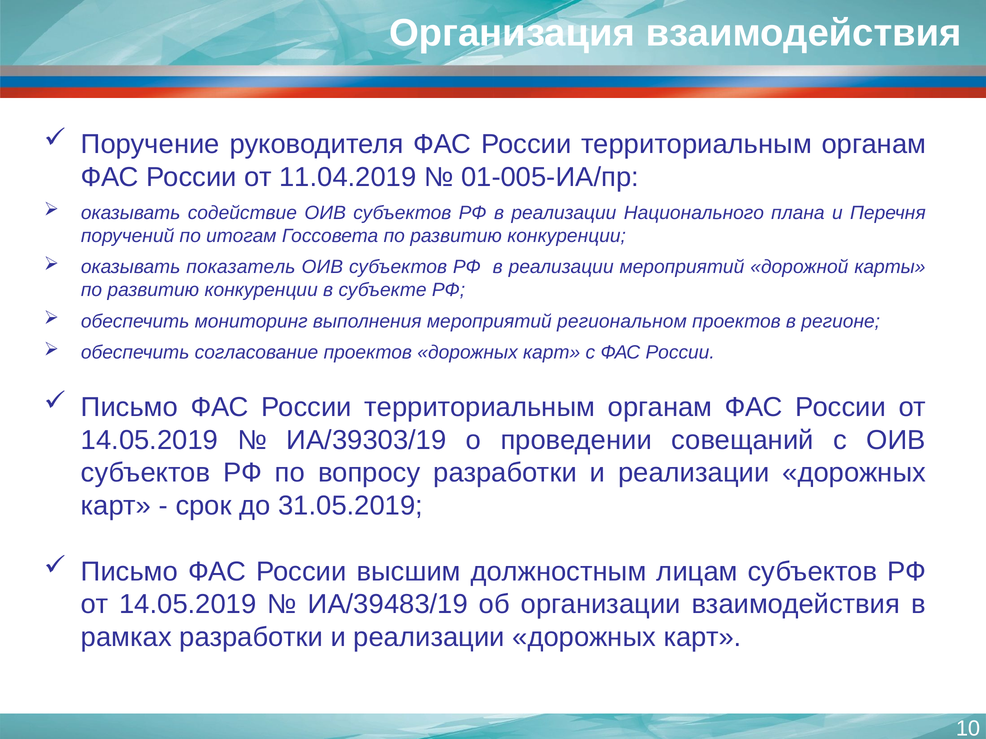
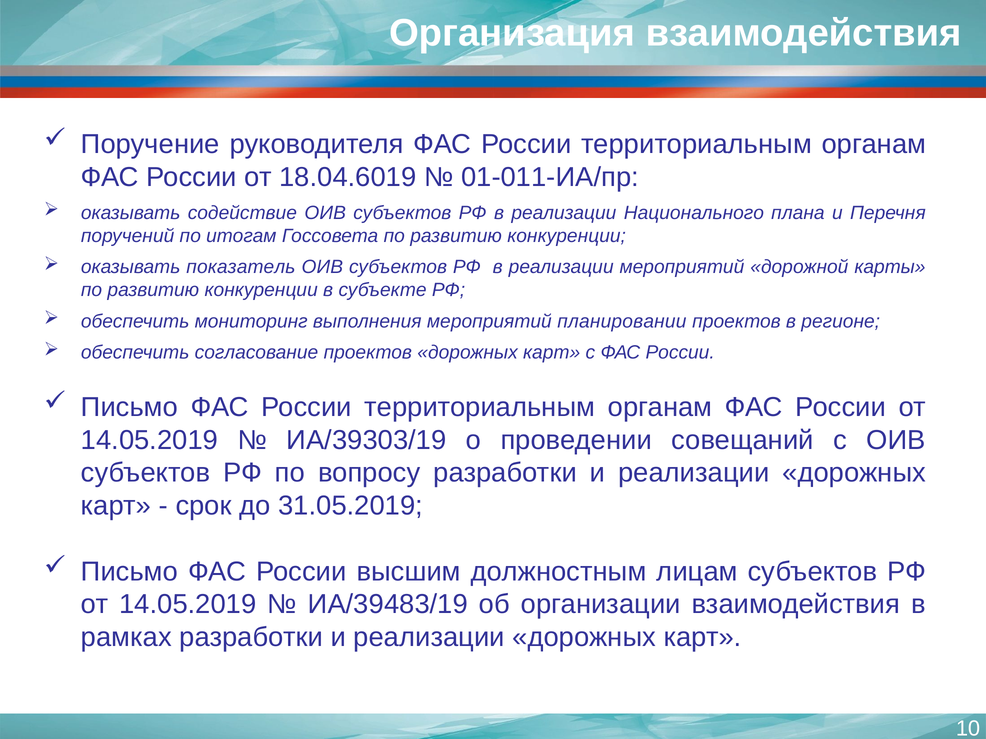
11.04.2019: 11.04.2019 -> 18.04.6019 (348, 177)
01-005-ИА/пр: 01-005-ИА/пр -> 01-011-ИА/пр (550, 177)
региональном: региональном -> планировании (622, 321)
